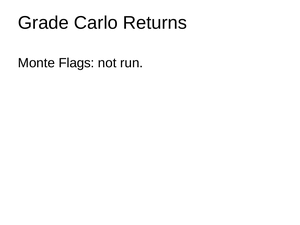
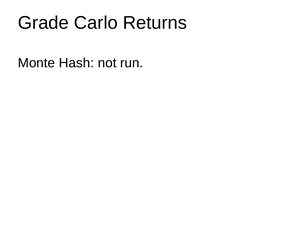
Flags: Flags -> Hash (76, 63)
